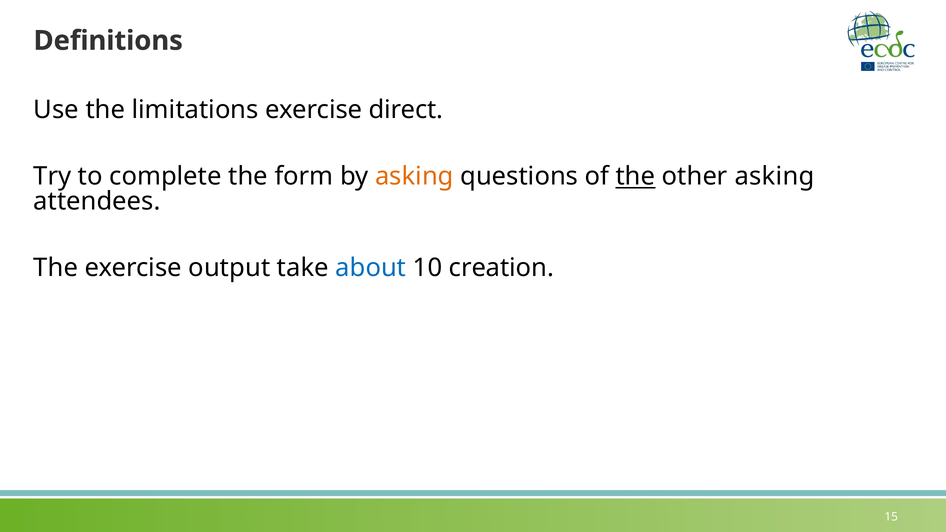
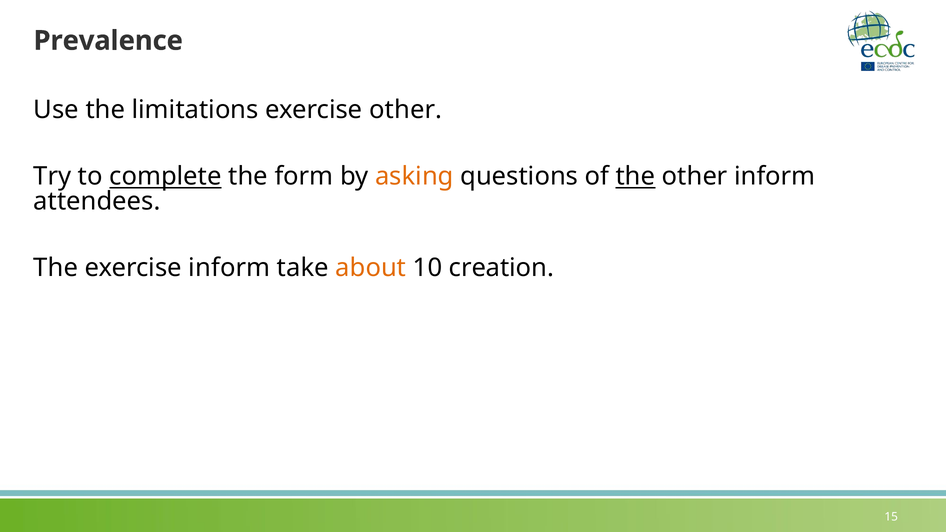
Definitions: Definitions -> Prevalence (108, 41)
exercise direct: direct -> other (406, 110)
complete underline: none -> present (165, 177)
other asking: asking -> inform (775, 177)
exercise output: output -> inform (229, 268)
about colour: blue -> orange (371, 268)
